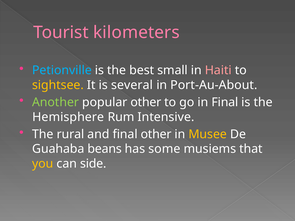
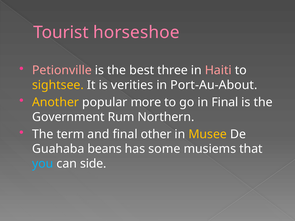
kilometers: kilometers -> horseshoe (136, 32)
Petionville colour: light blue -> pink (62, 70)
small: small -> three (173, 70)
several: several -> verities (132, 85)
Another colour: light green -> yellow (56, 102)
popular other: other -> more (146, 102)
Hemisphere: Hemisphere -> Government (68, 117)
Intensive: Intensive -> Northern (166, 117)
rural: rural -> term (70, 134)
you colour: yellow -> light blue (43, 164)
